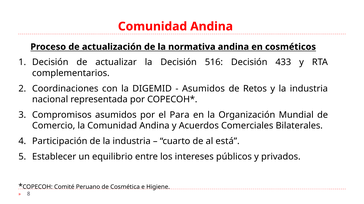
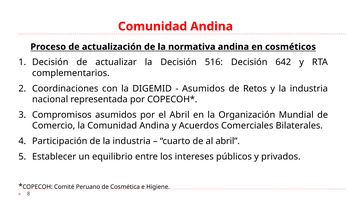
433: 433 -> 642 (283, 62)
el Para: Para -> Abril (180, 115)
al está: está -> abril (228, 142)
